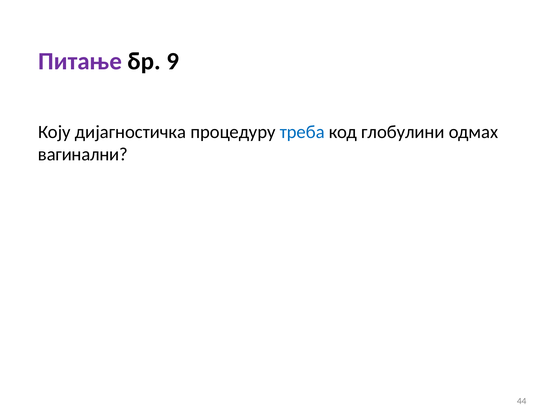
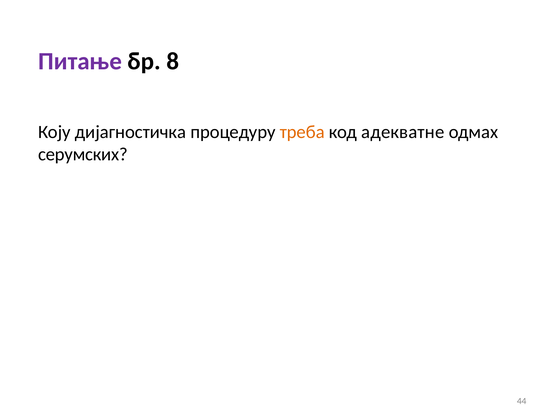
9: 9 -> 8 (173, 61)
треба colour: blue -> orange (302, 132)
глобулини: глобулини -> адекватне (403, 132)
вагинални: вагинални -> серумских (83, 154)
